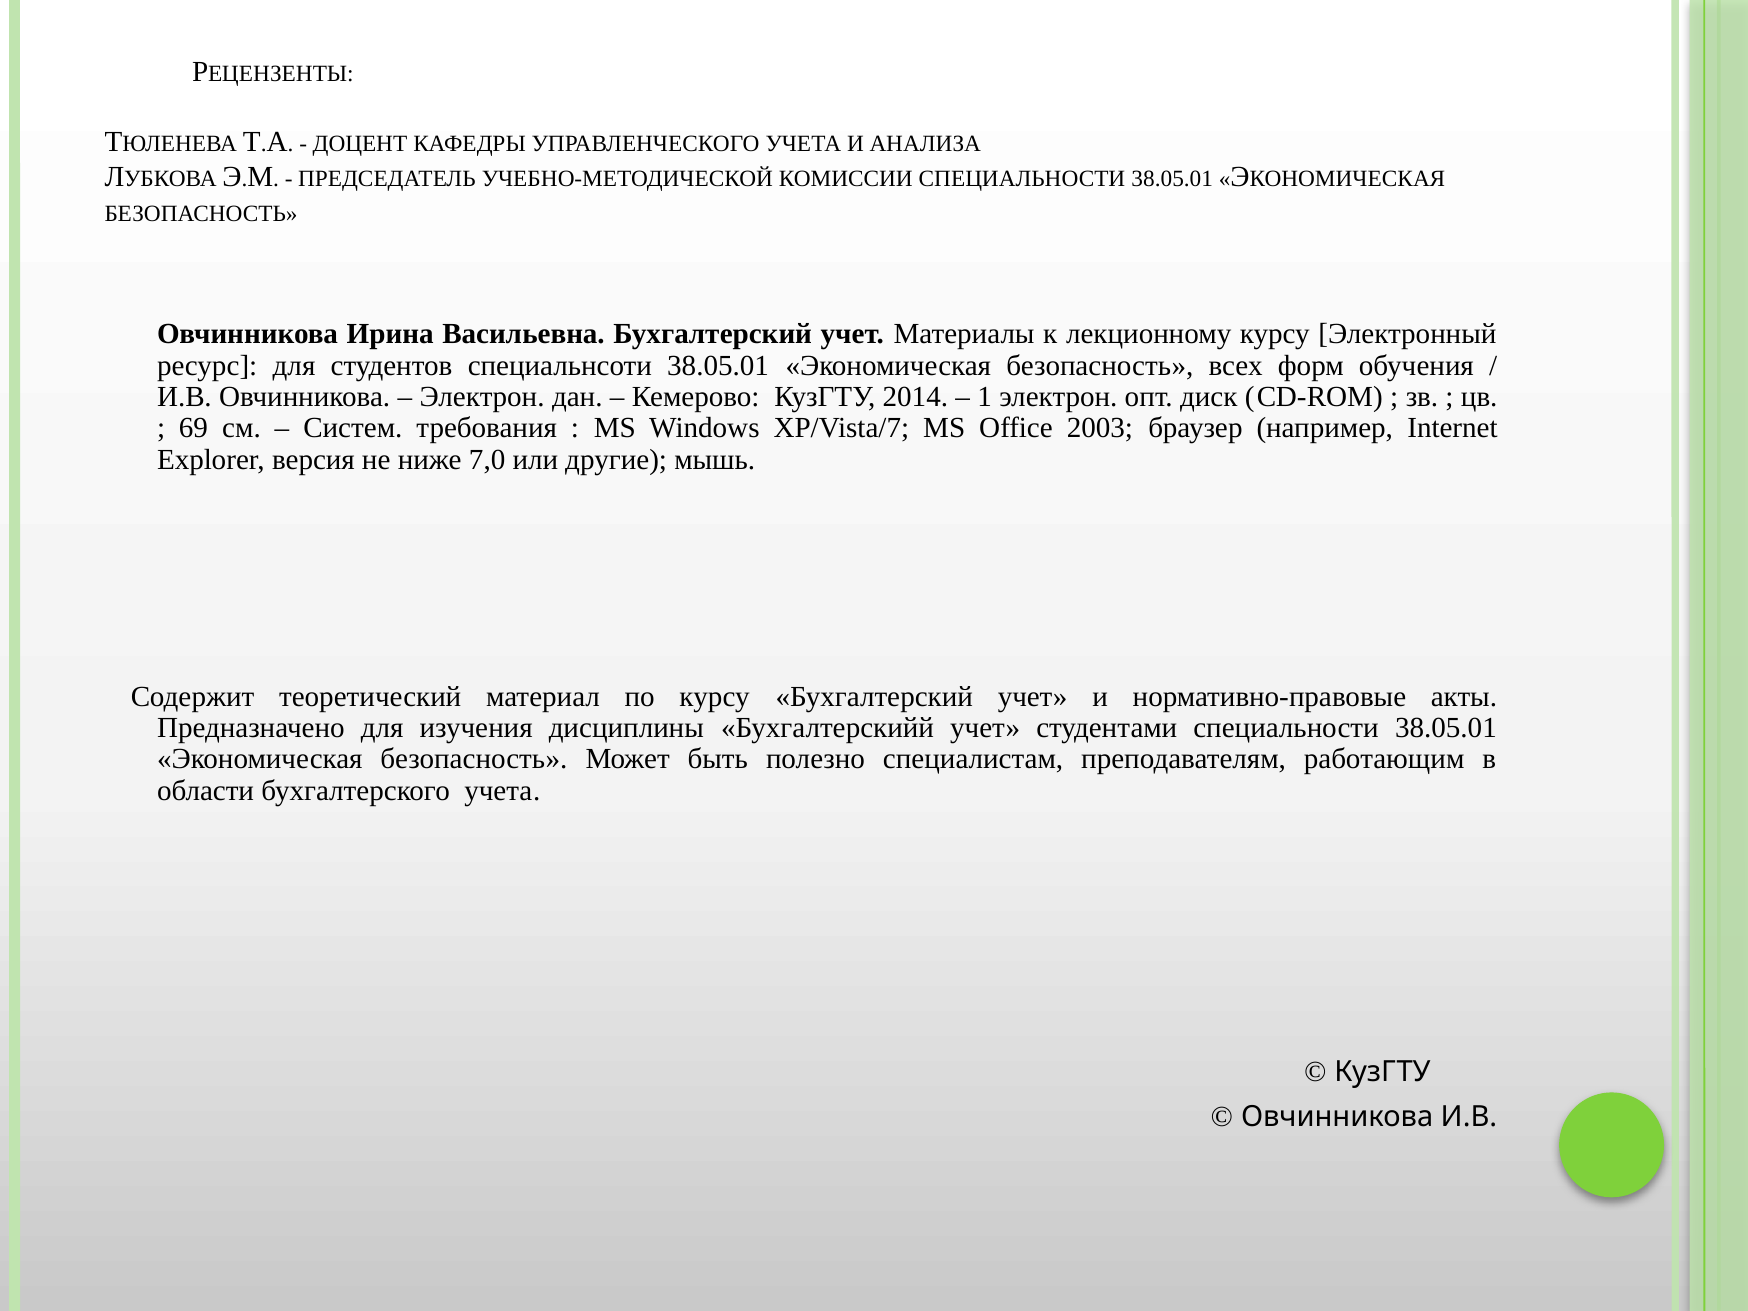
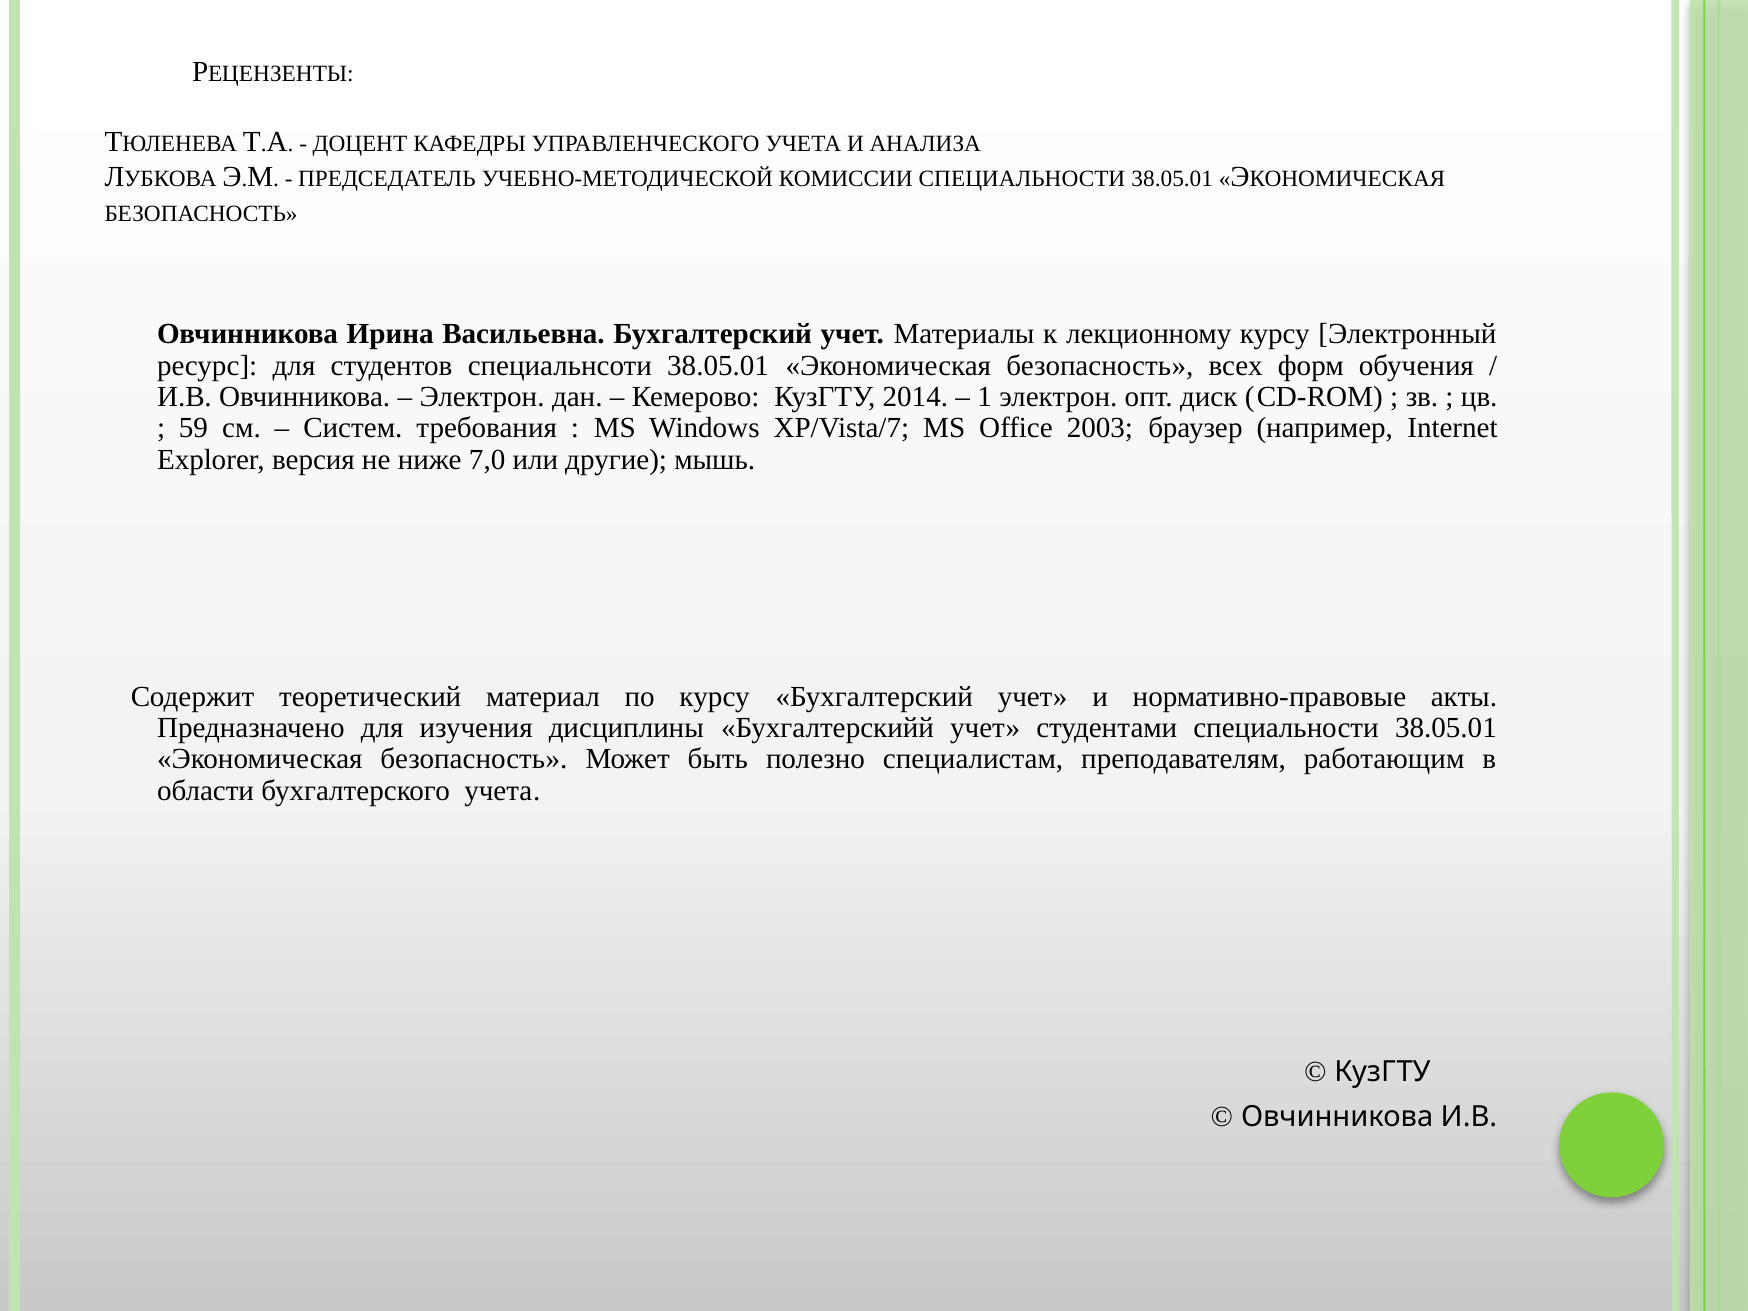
69: 69 -> 59 (193, 428)
